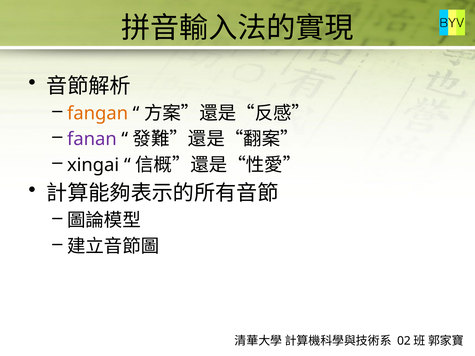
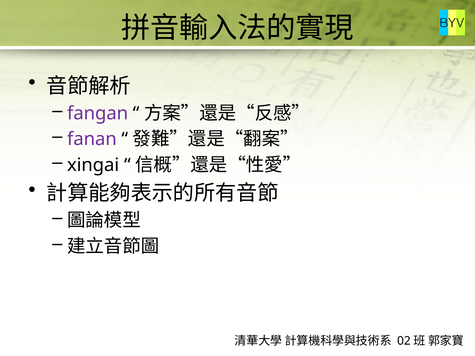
fangan colour: orange -> purple (98, 113)
